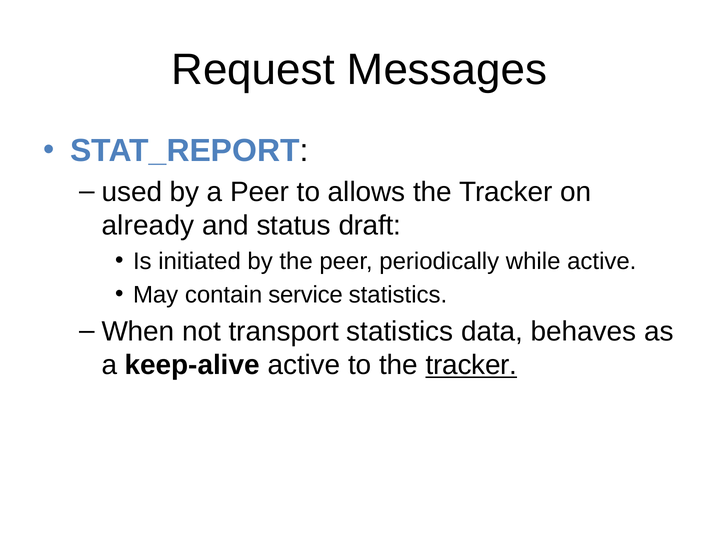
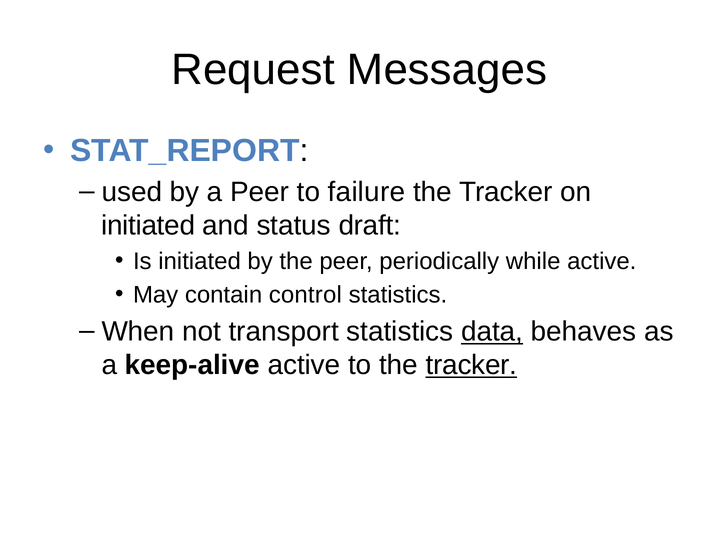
allows: allows -> failure (367, 192)
already: already -> initiated (148, 226)
service: service -> control (305, 295)
data underline: none -> present (492, 332)
